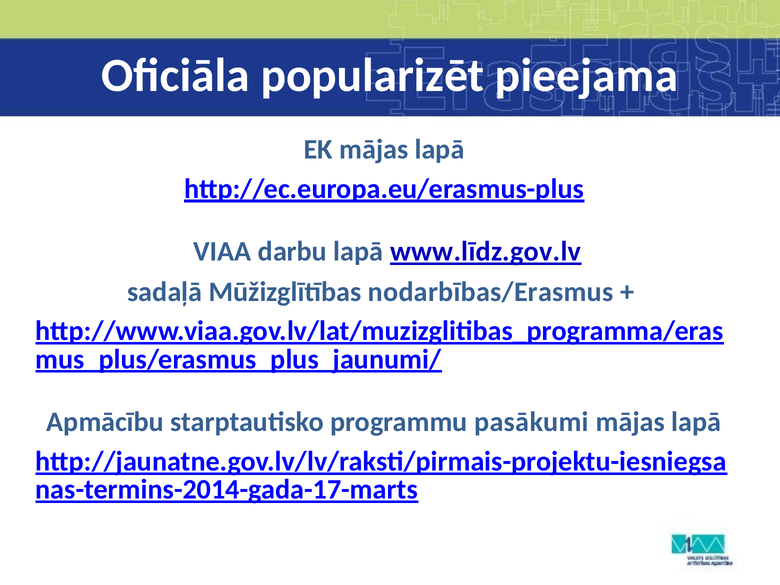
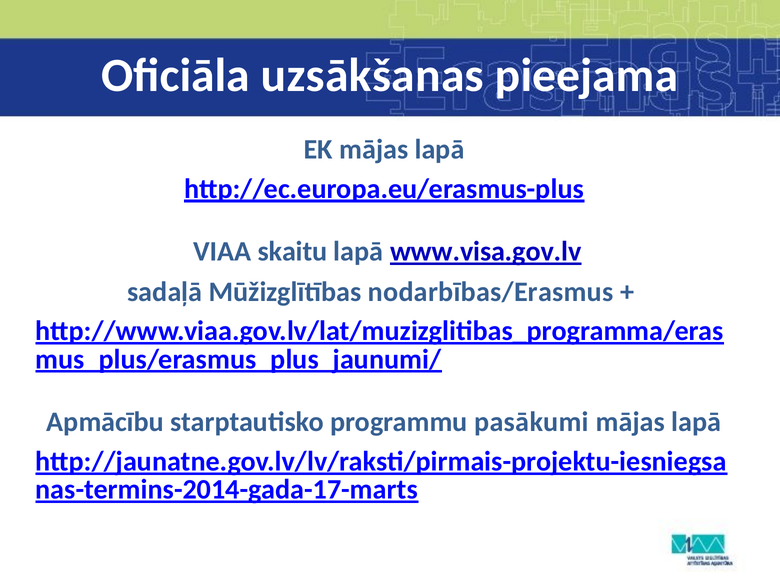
popularizēt: popularizēt -> uzsākšanas (372, 76)
darbu: darbu -> skaitu (293, 252)
www.līdz.gov.lv: www.līdz.gov.lv -> www.visa.gov.lv (486, 252)
